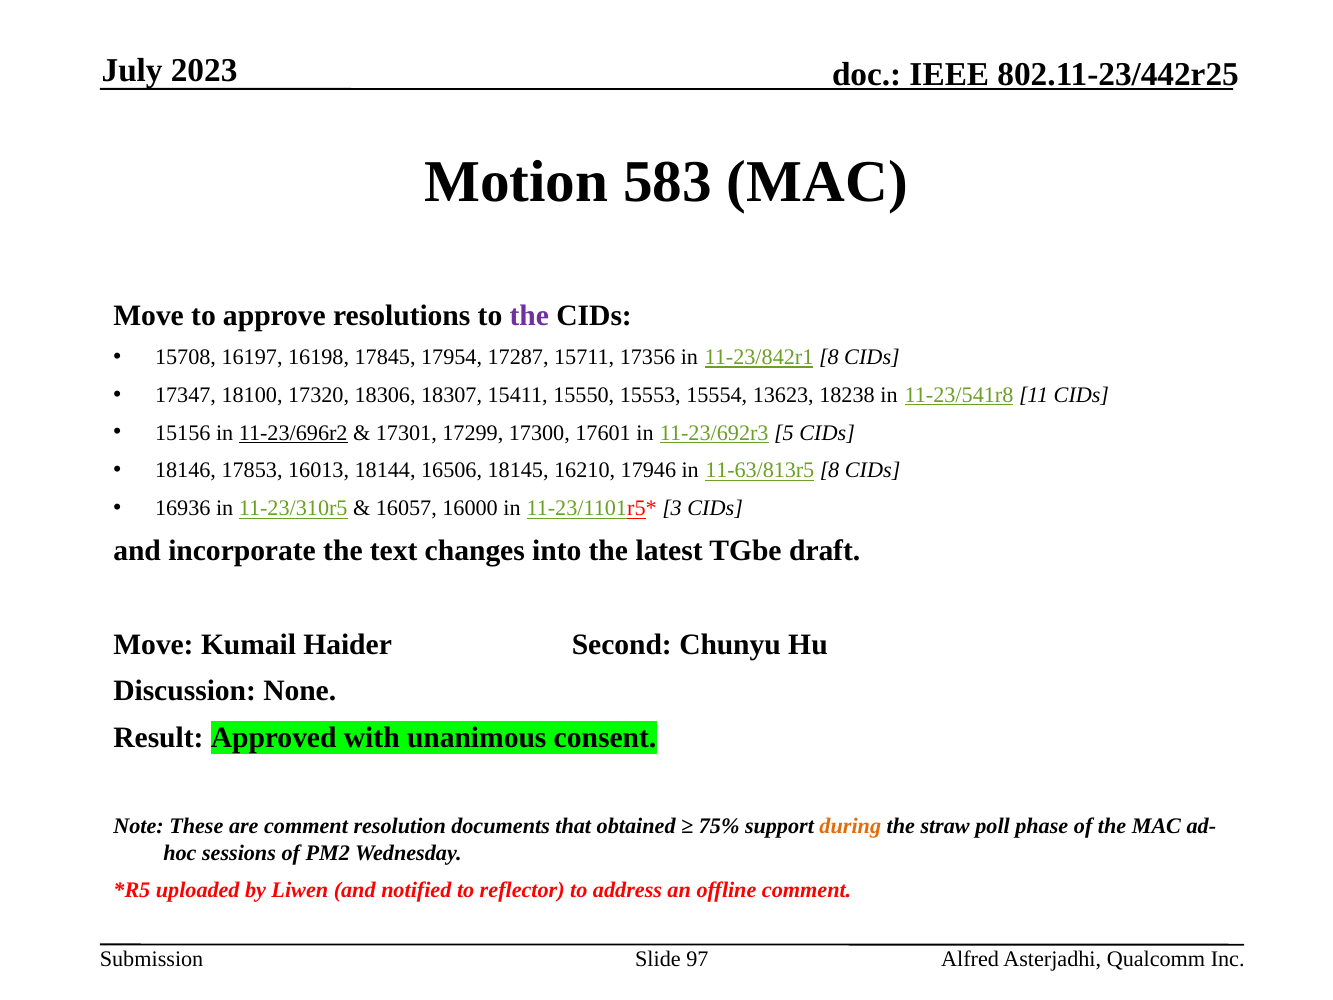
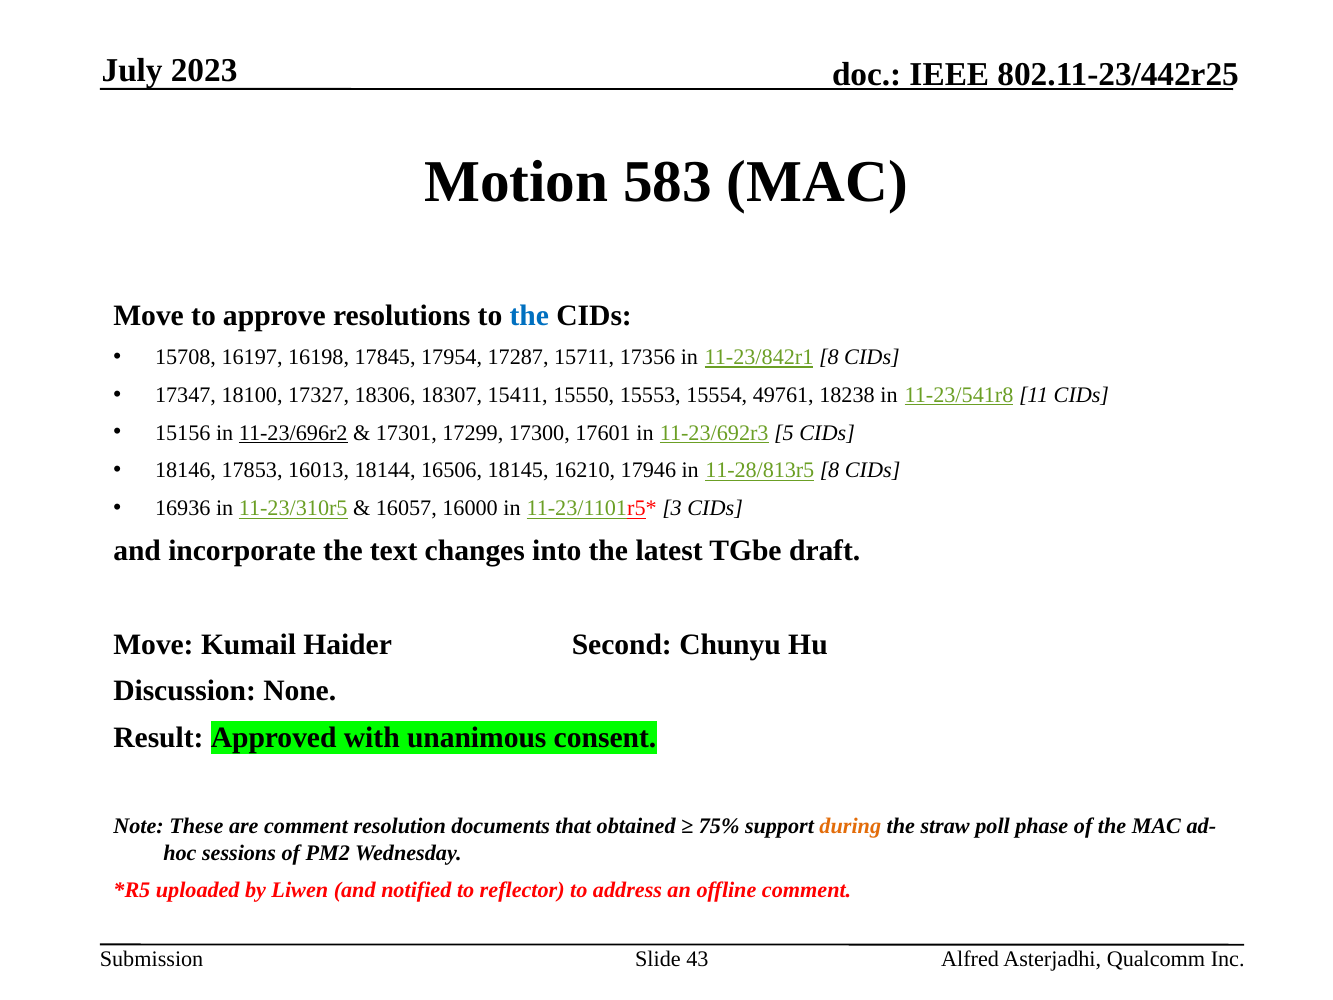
the colour: purple -> blue (529, 315)
17320: 17320 -> 17327 (319, 395)
13623: 13623 -> 49761 (783, 395)
11-63/813r5: 11-63/813r5 -> 11-28/813r5 (760, 470)
97: 97 -> 43 (697, 959)
